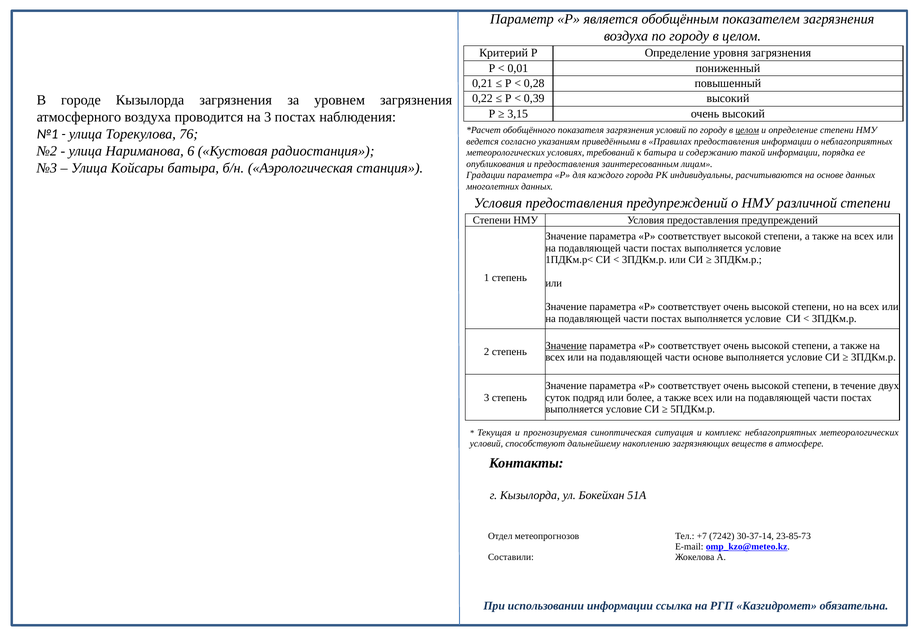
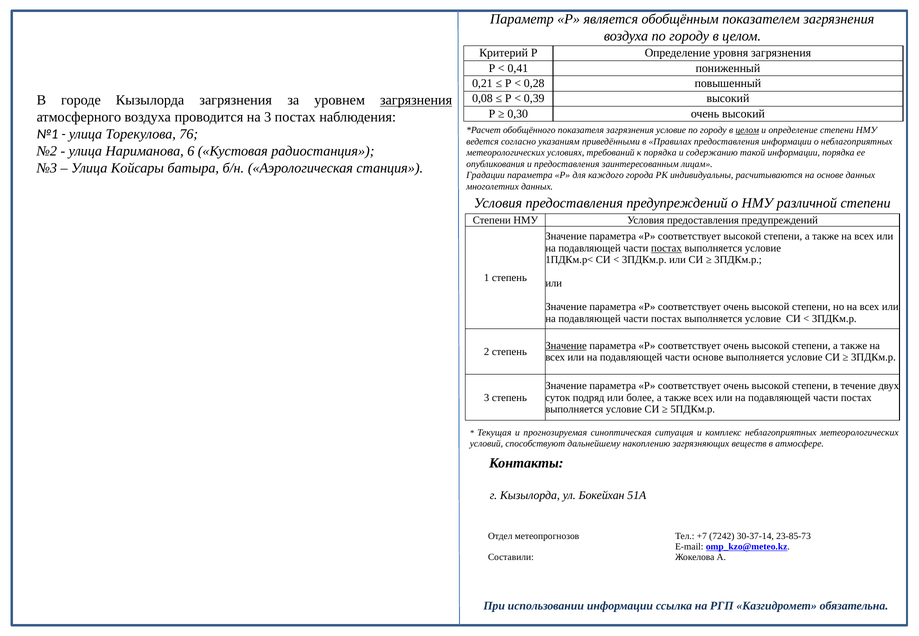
0,01: 0,01 -> 0,41 (518, 68)
0,22: 0,22 -> 0,08 (482, 99)
загрязнения underline: none -> present (416, 100)
3,15: 3,15 -> 0,30 (518, 114)
загрязнения условий: условий -> условие (671, 130)
к батыра: батыра -> порядка (660, 153)
постах underline: none -> present (666, 248)
